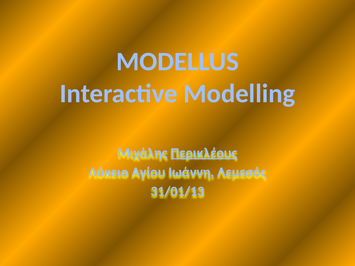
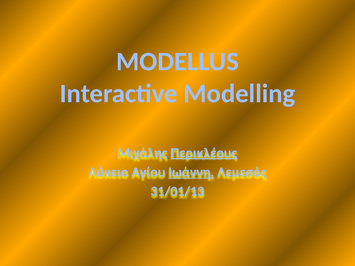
Ιωάννη underline: none -> present (191, 172)
